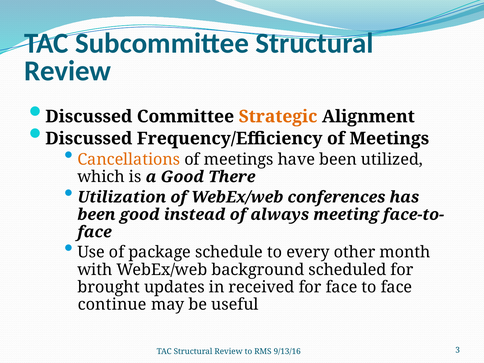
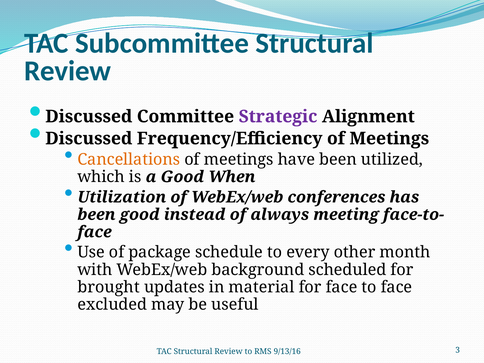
Strategic colour: orange -> purple (278, 117)
There: There -> When (232, 177)
received: received -> material (262, 287)
continue: continue -> excluded (112, 305)
